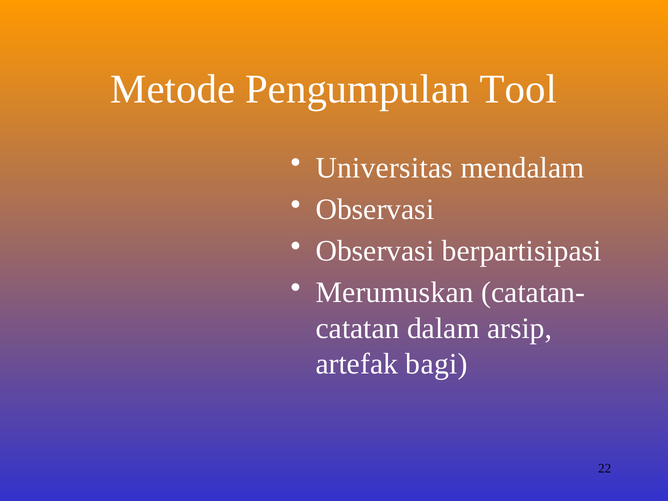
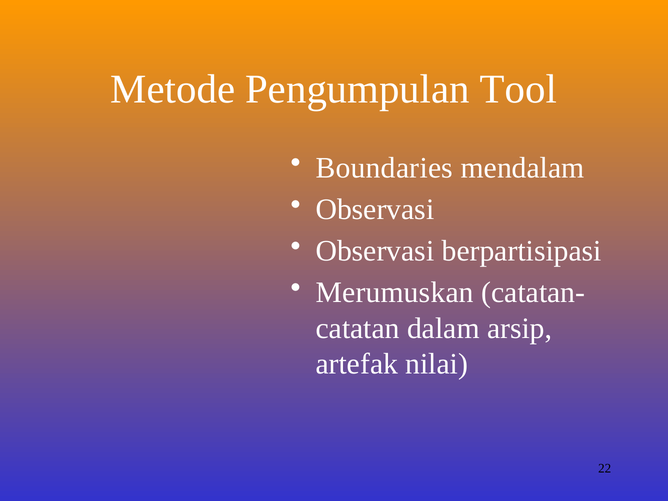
Universitas: Universitas -> Boundaries (384, 168)
bagi: bagi -> nilai (437, 364)
